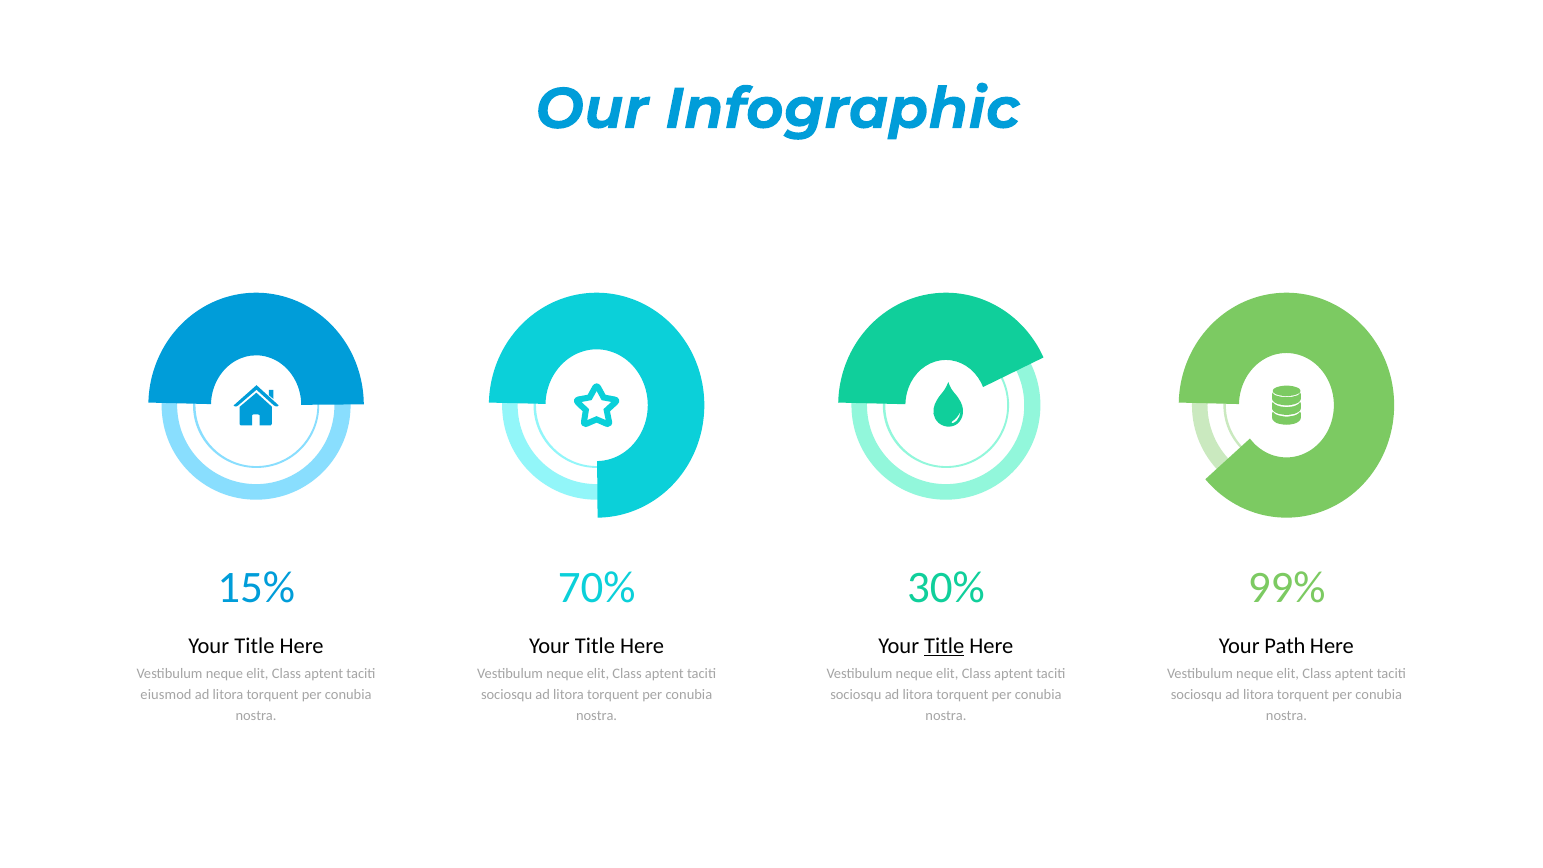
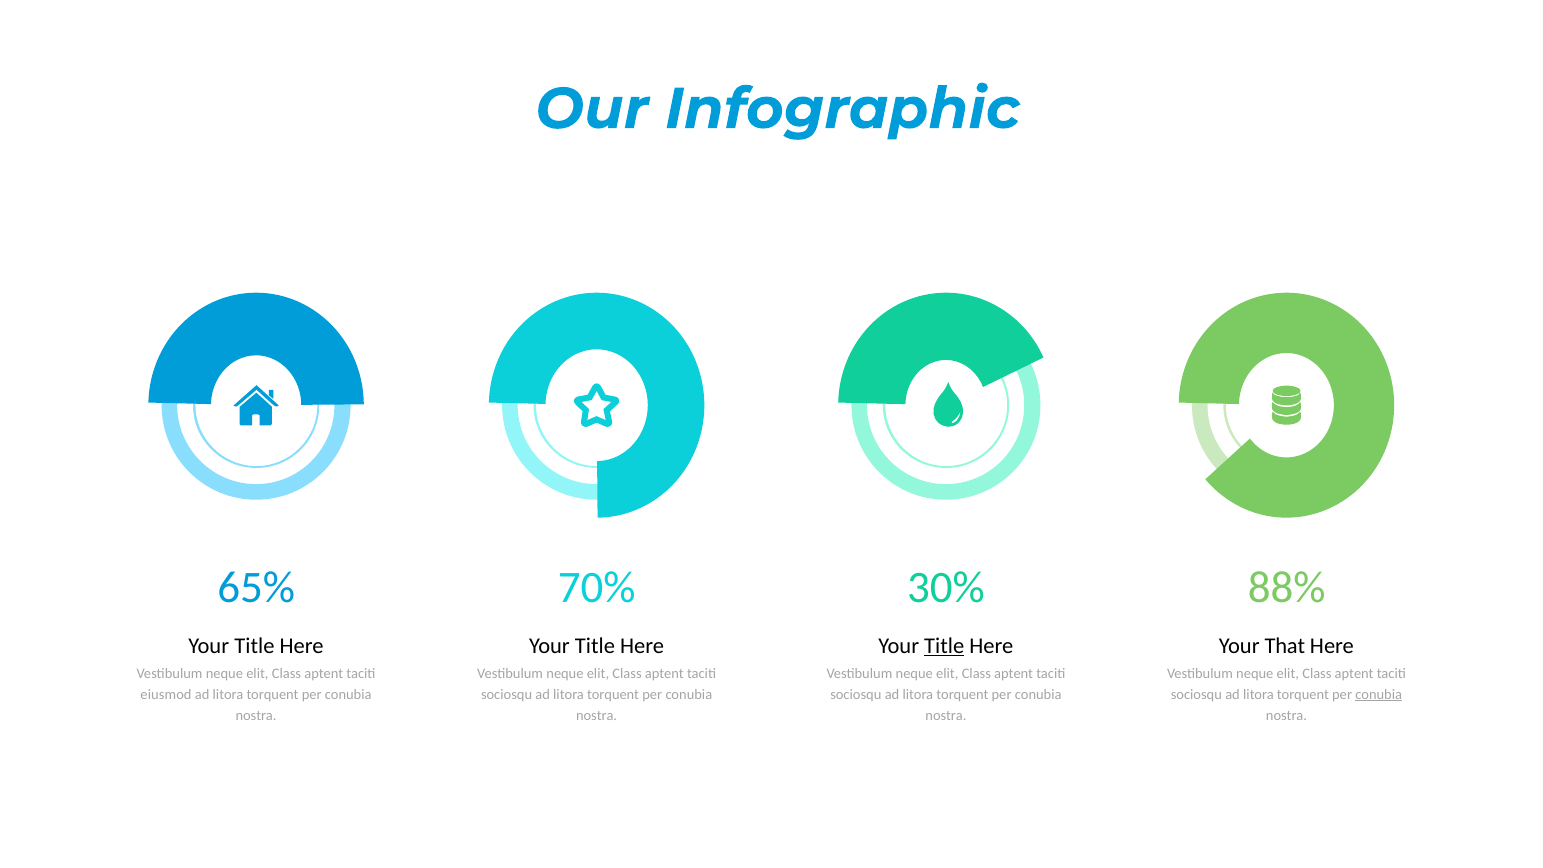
15%: 15% -> 65% (256, 587)
99%: 99% -> 88% (1287, 587)
Path: Path -> That (1285, 646)
conubia underline: none -> present (1379, 695)
